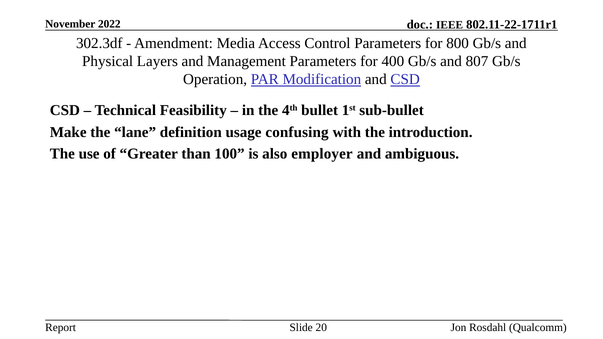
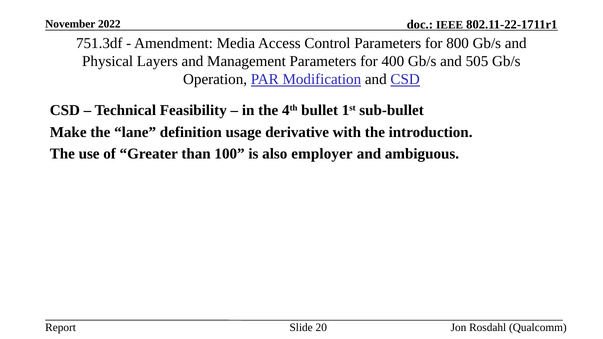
302.3df: 302.3df -> 751.3df (99, 43)
807: 807 -> 505 (477, 61)
confusing: confusing -> derivative (297, 132)
